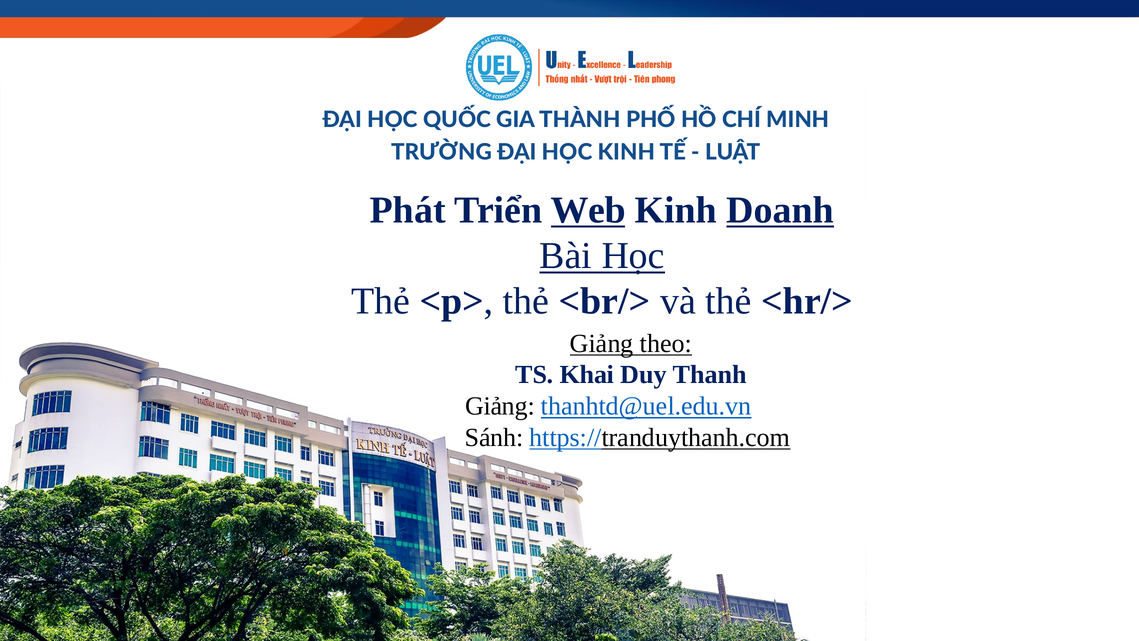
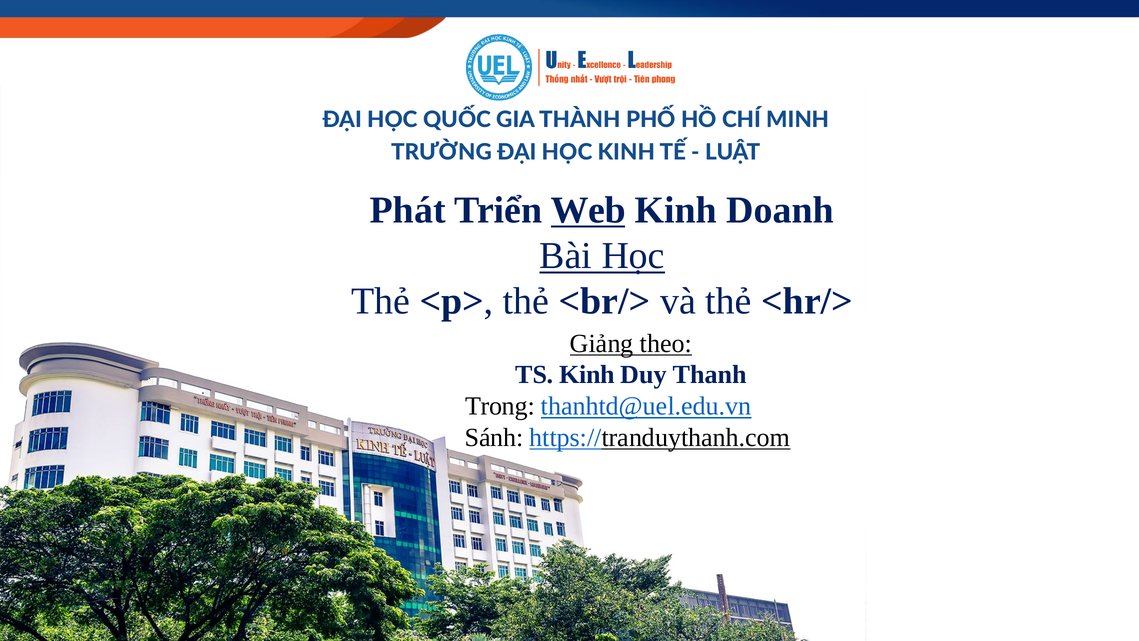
Doanh underline: present -> none (780, 210)
TS Khai: Khai -> Kinh (587, 375)
Giảng: Giảng -> Trong (500, 406)
